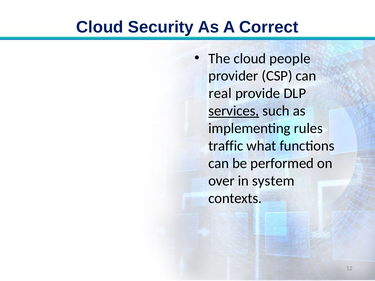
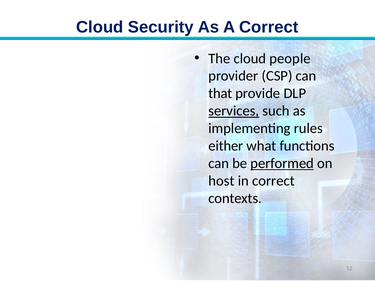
real: real -> that (220, 94)
traffic: traffic -> either (226, 146)
performed underline: none -> present (282, 164)
over: over -> host (221, 181)
in system: system -> correct (273, 181)
